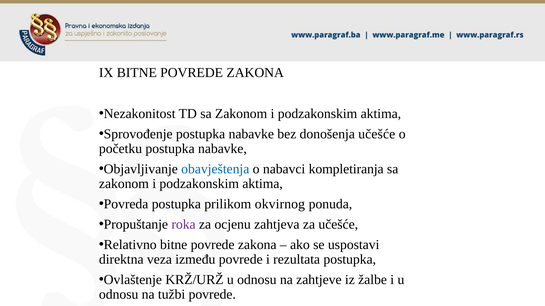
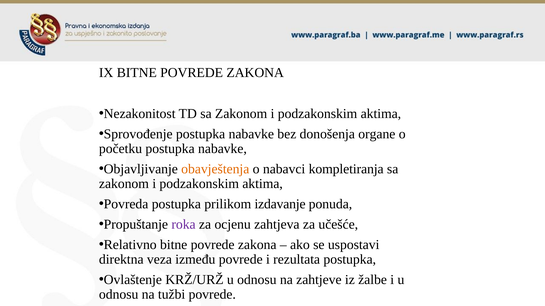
donošenja učešće: učešće -> organe (377, 134)
obavještenja colour: blue -> orange (215, 169)
okvirnog: okvirnog -> izdavanje (280, 204)
